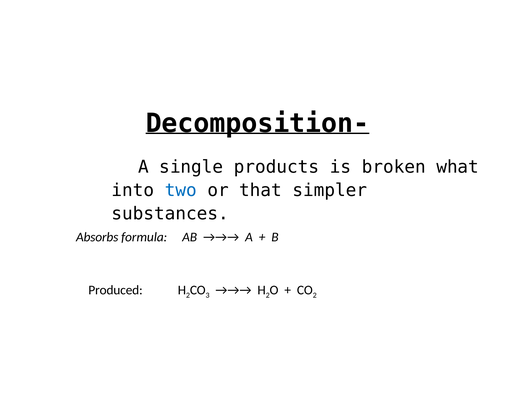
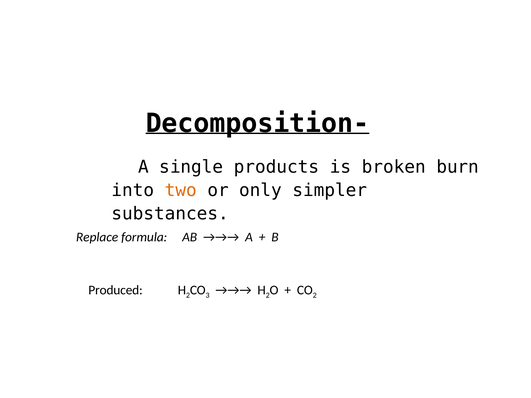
what: what -> burn (458, 167)
two colour: blue -> orange (181, 190)
that: that -> only (261, 190)
Absorbs: Absorbs -> Replace (97, 237)
